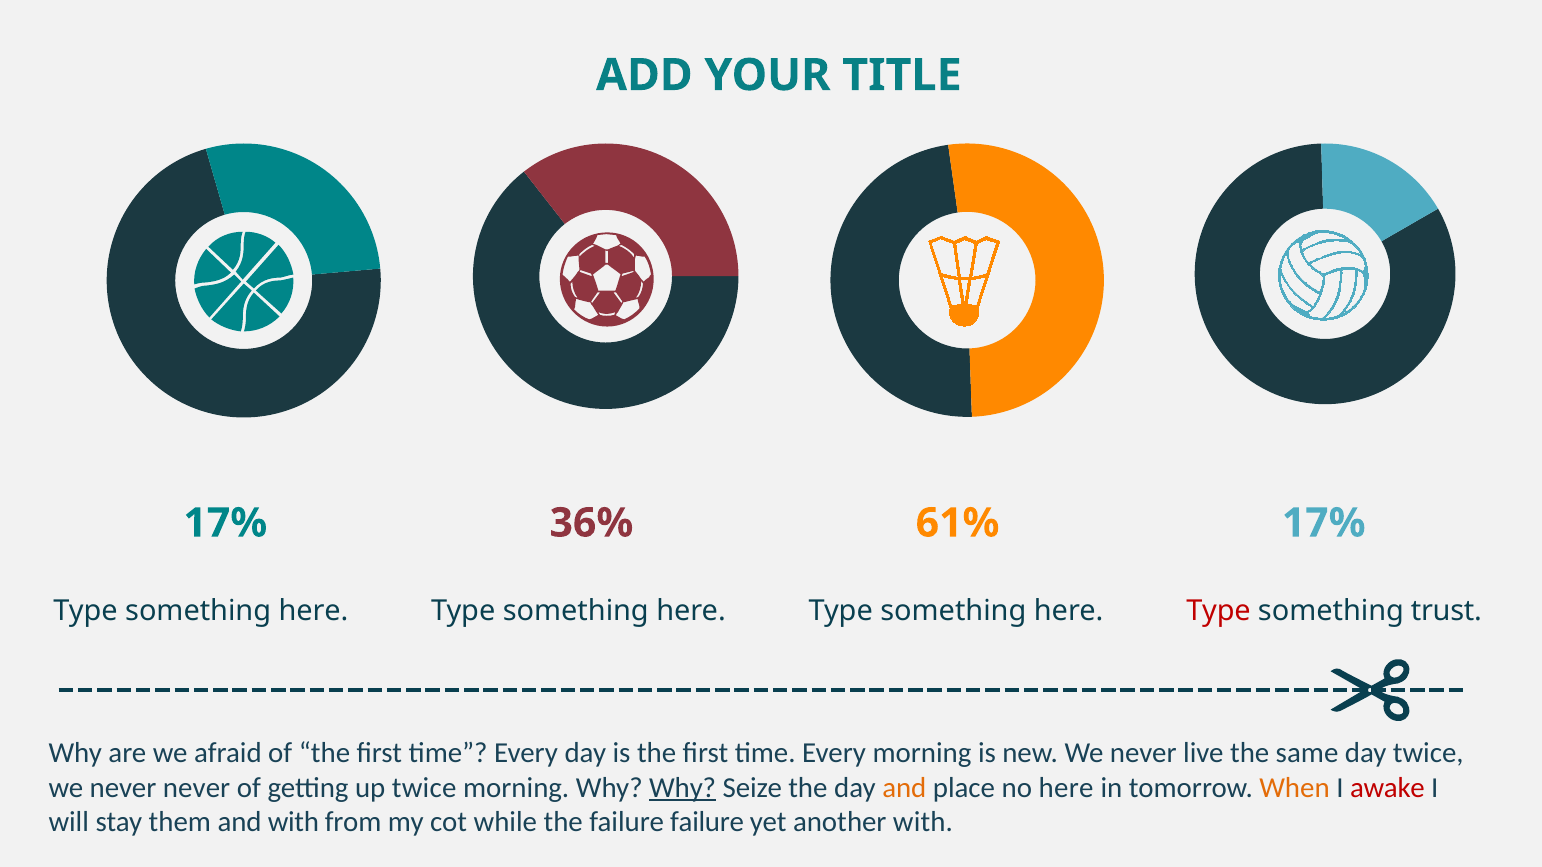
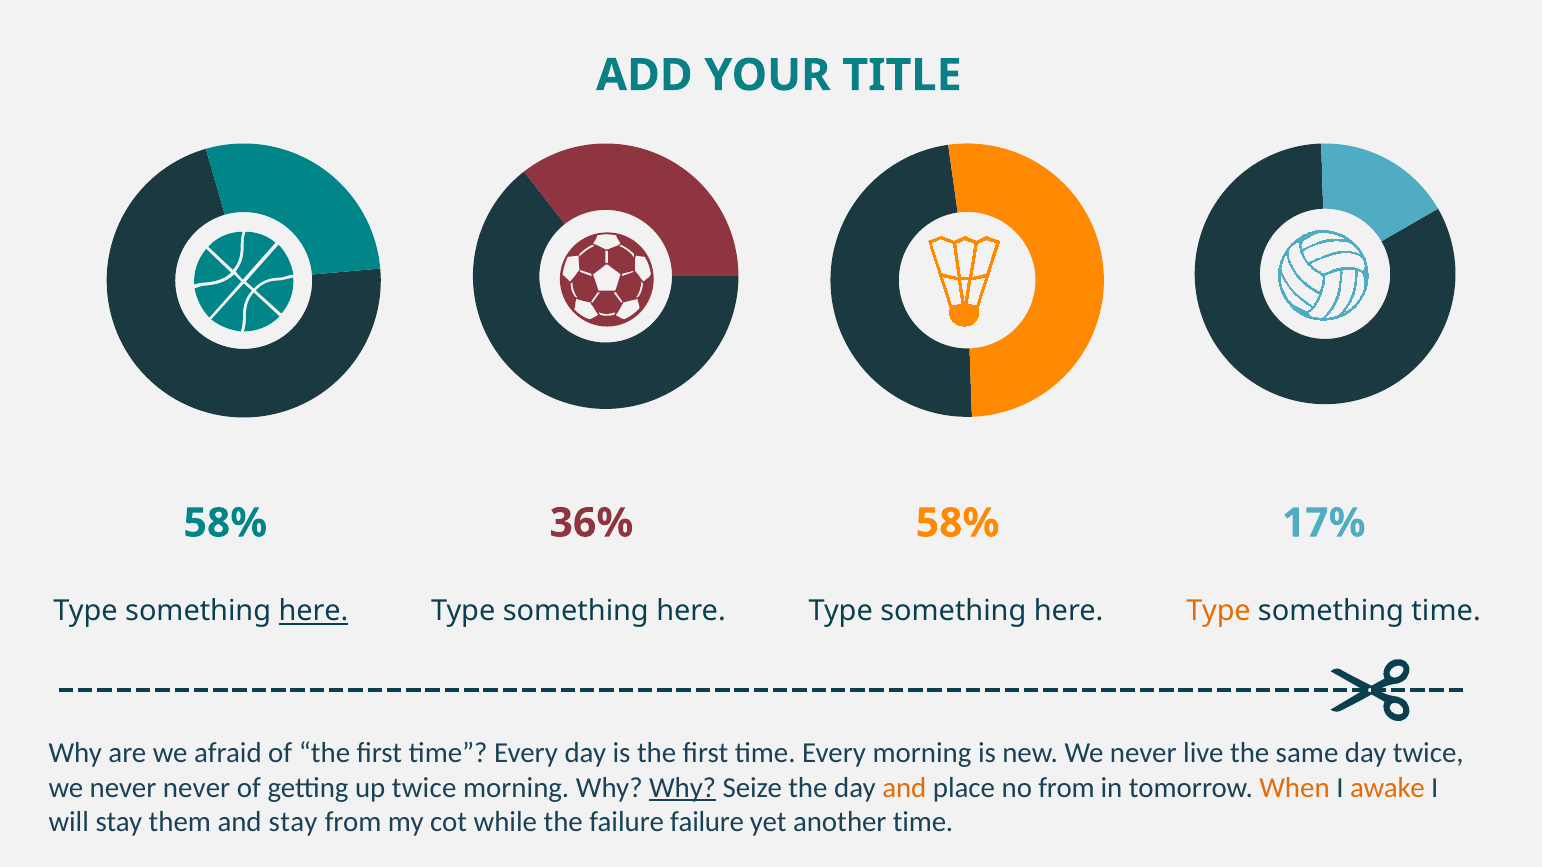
17%: 17% -> 58% (225, 523)
36% 61%: 61% -> 58% (958, 523)
here underline: none -> present (313, 612)
Type colour: red -> orange (1218, 612)
something trust: trust -> time (1446, 612)
no here: here -> from (1066, 788)
awake colour: red -> orange (1387, 788)
and with: with -> stay (293, 823)
another with: with -> time (923, 823)
